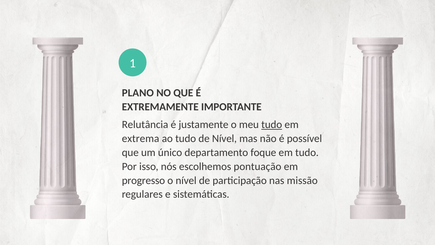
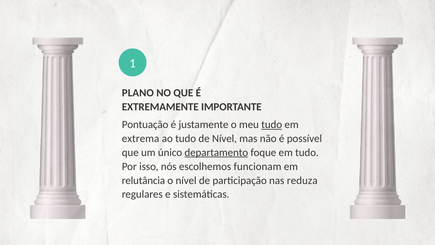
Relutância: Relutância -> Pontuação (145, 124)
departamento underline: none -> present (216, 152)
pontuação: pontuação -> funcionam (258, 166)
progresso: progresso -> relutância (143, 180)
missão: missão -> reduza (302, 180)
